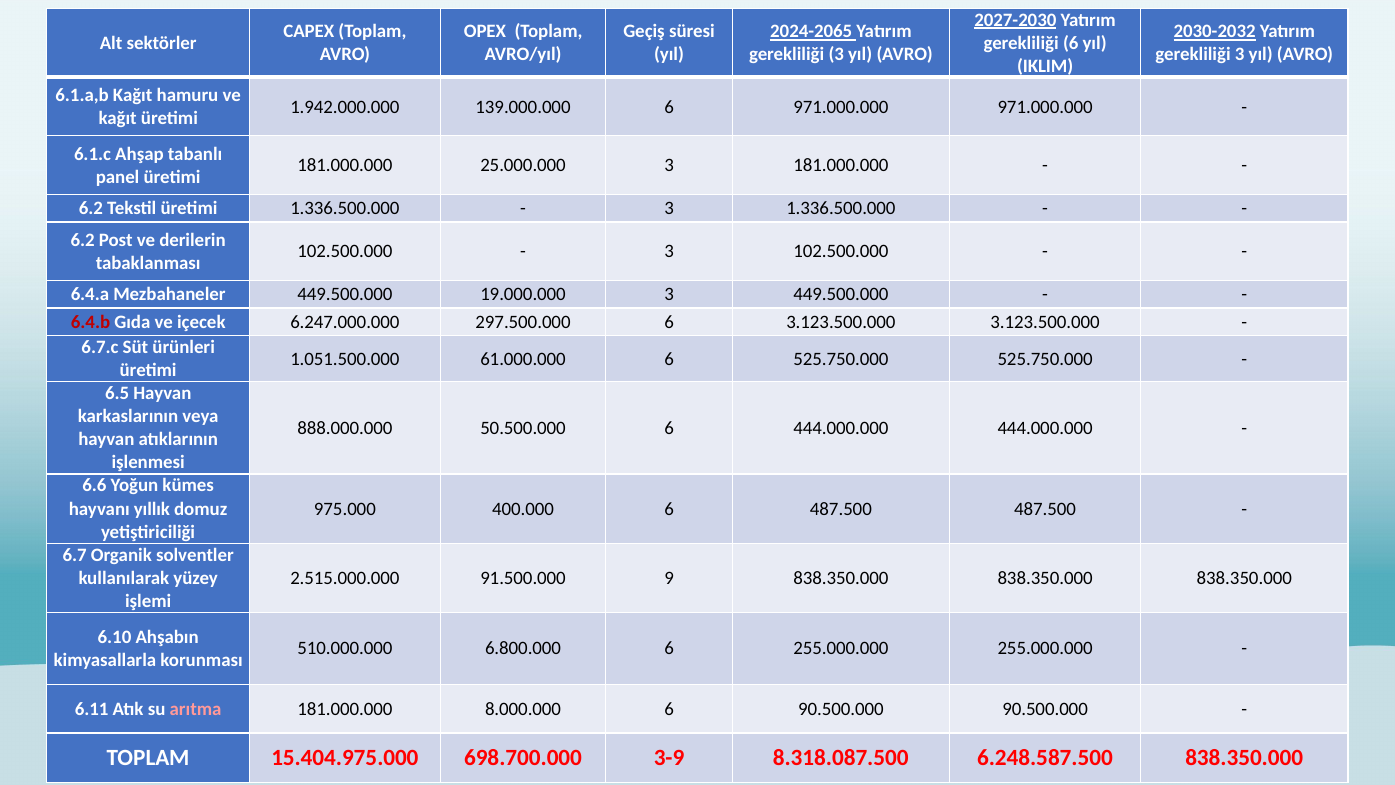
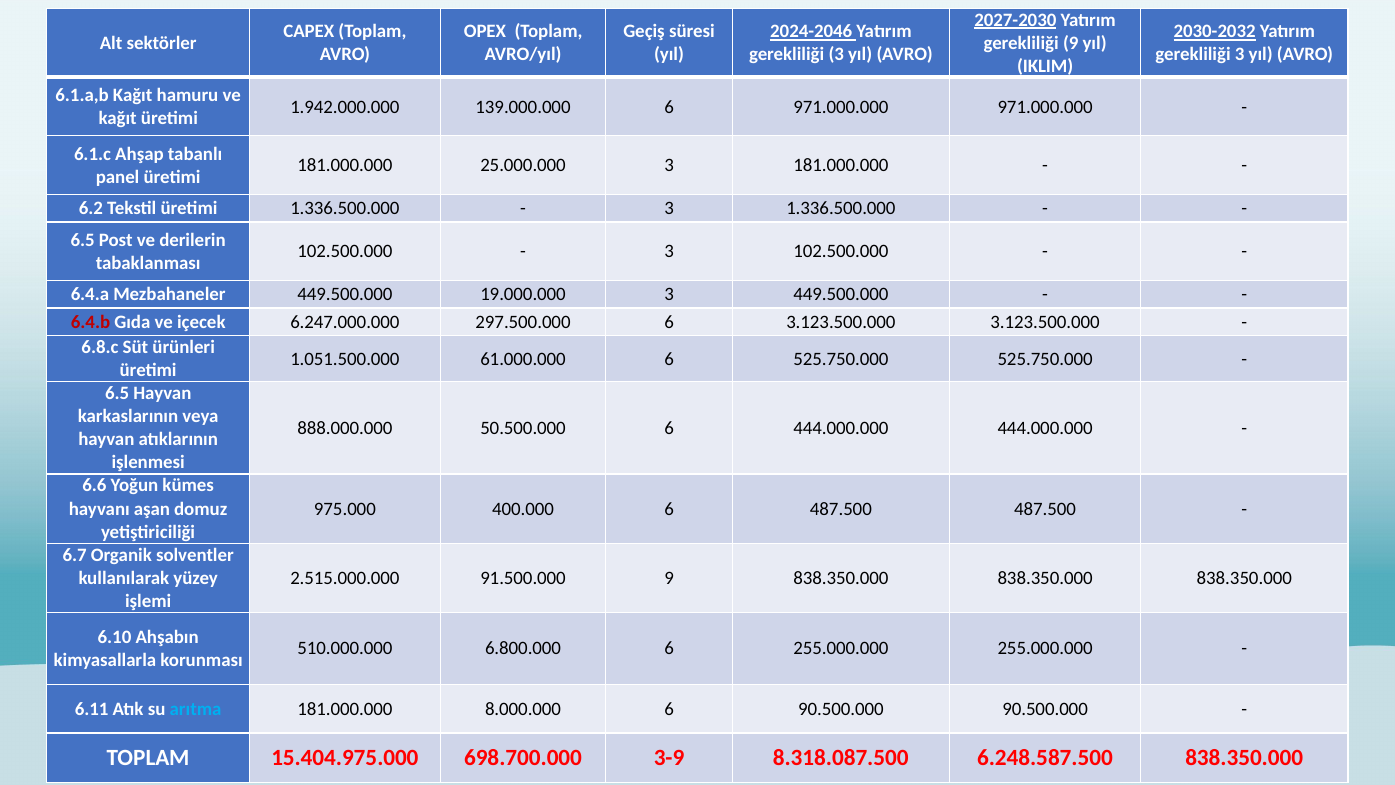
2024-2065: 2024-2065 -> 2024-2046 (811, 31)
gerekliliği 6: 6 -> 9 (1071, 43)
6.2: 6.2 -> 6.5 (83, 240)
6.7.c: 6.7.c -> 6.8.c (100, 347)
yıllık: yıllık -> aşan (152, 509)
arıtma colour: pink -> light blue (196, 709)
